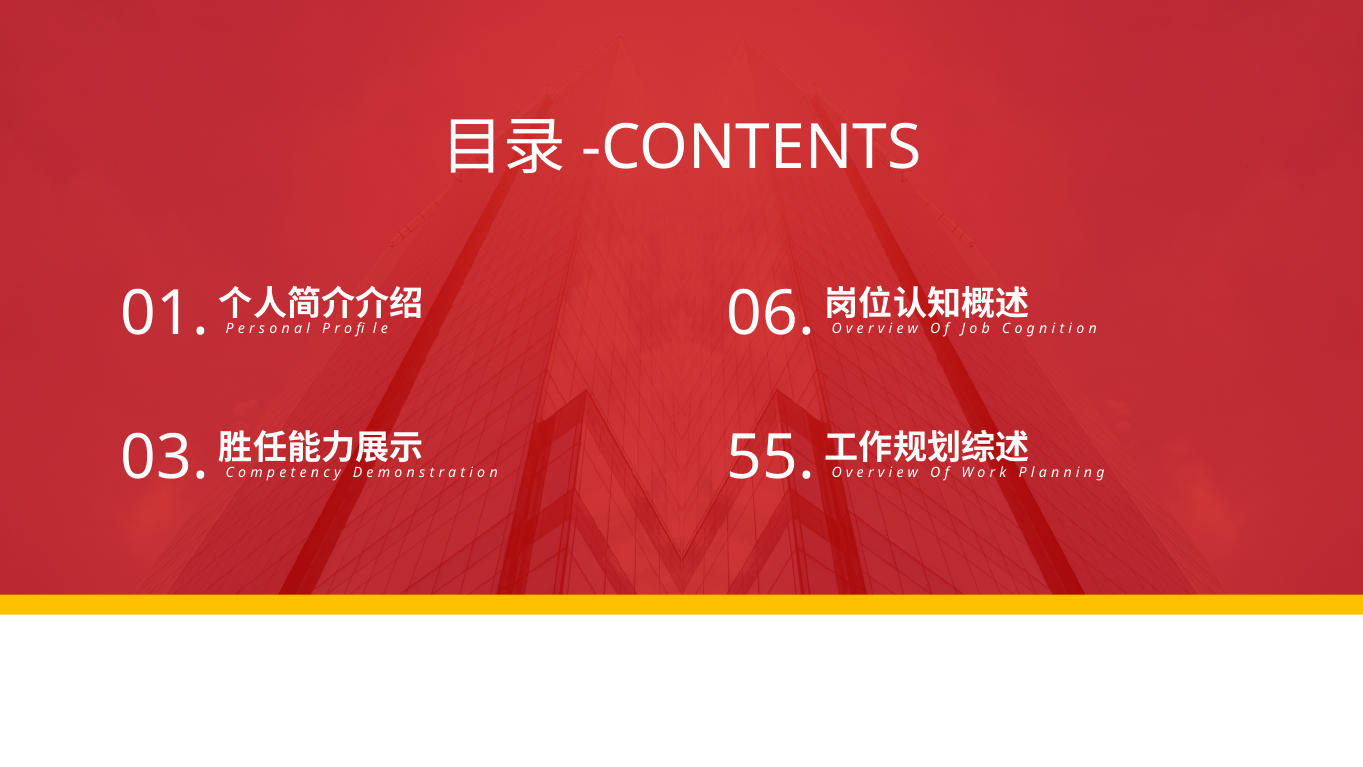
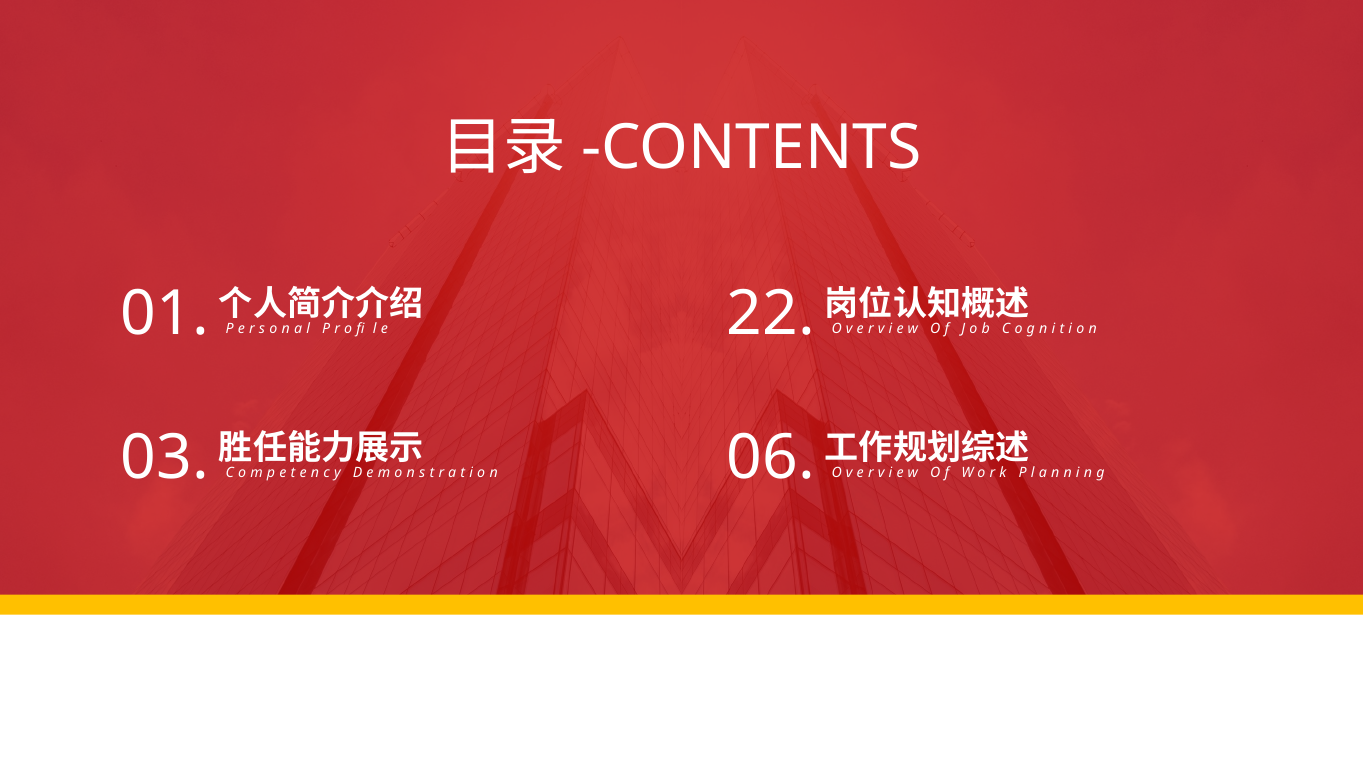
06: 06 -> 22 (771, 314)
55: 55 -> 06 (771, 457)
